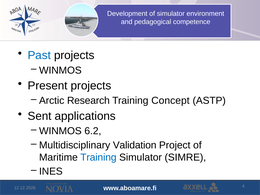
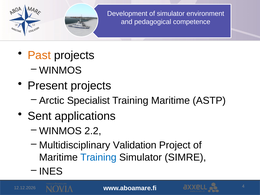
Past colour: blue -> orange (39, 55)
Research: Research -> Specialist (88, 101)
Training Concept: Concept -> Maritime (171, 101)
6.2: 6.2 -> 2.2 (93, 131)
